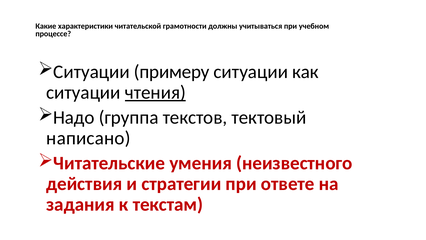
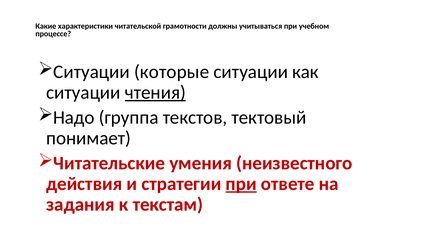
примеру: примеру -> которые (172, 72)
написано: написано -> понимает (89, 138)
при underline: none -> present (241, 184)
